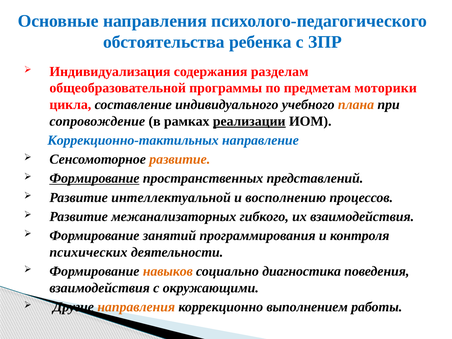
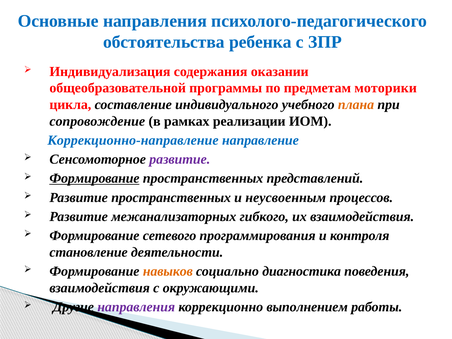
разделам: разделам -> оказании (280, 72)
реализации underline: present -> none (249, 121)
Коррекционно-тактильных: Коррекционно-тактильных -> Коррекционно-направление (133, 140)
развитие colour: orange -> purple (180, 159)
Развитие интеллектуальной: интеллектуальной -> пространственных (171, 198)
восполнению: восполнению -> неусвоенным (286, 198)
занятий: занятий -> сетевого (170, 236)
психических: психических -> становление (89, 252)
направления colour: orange -> purple (136, 307)
